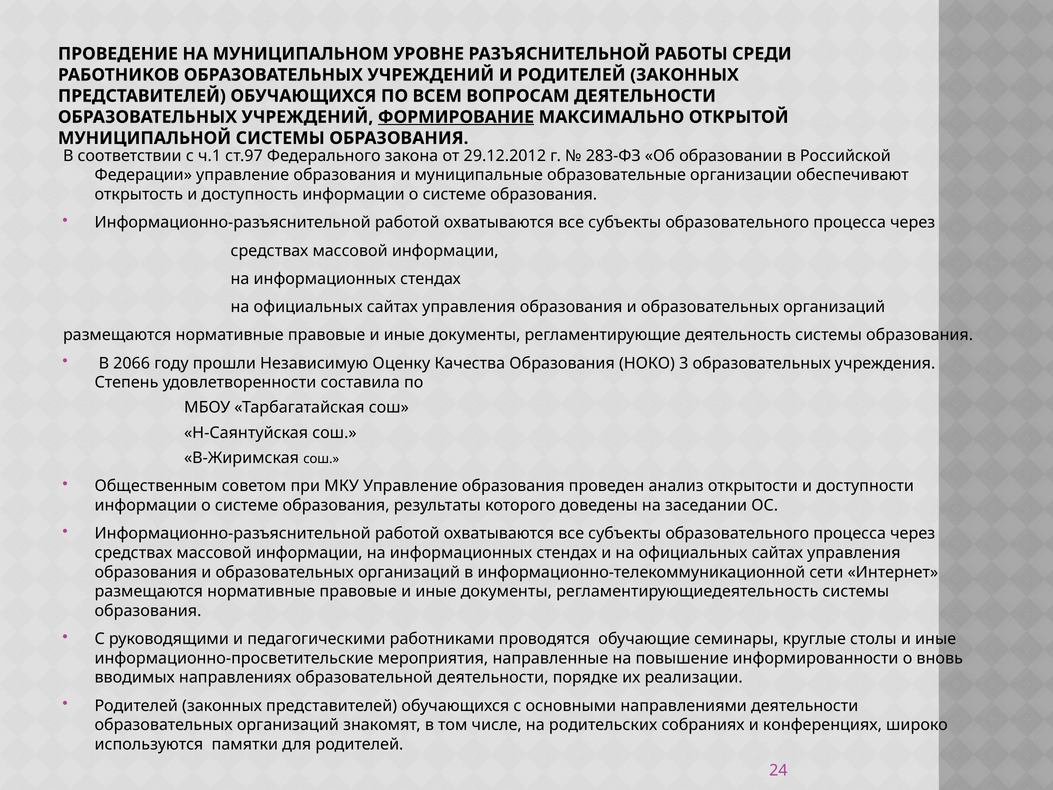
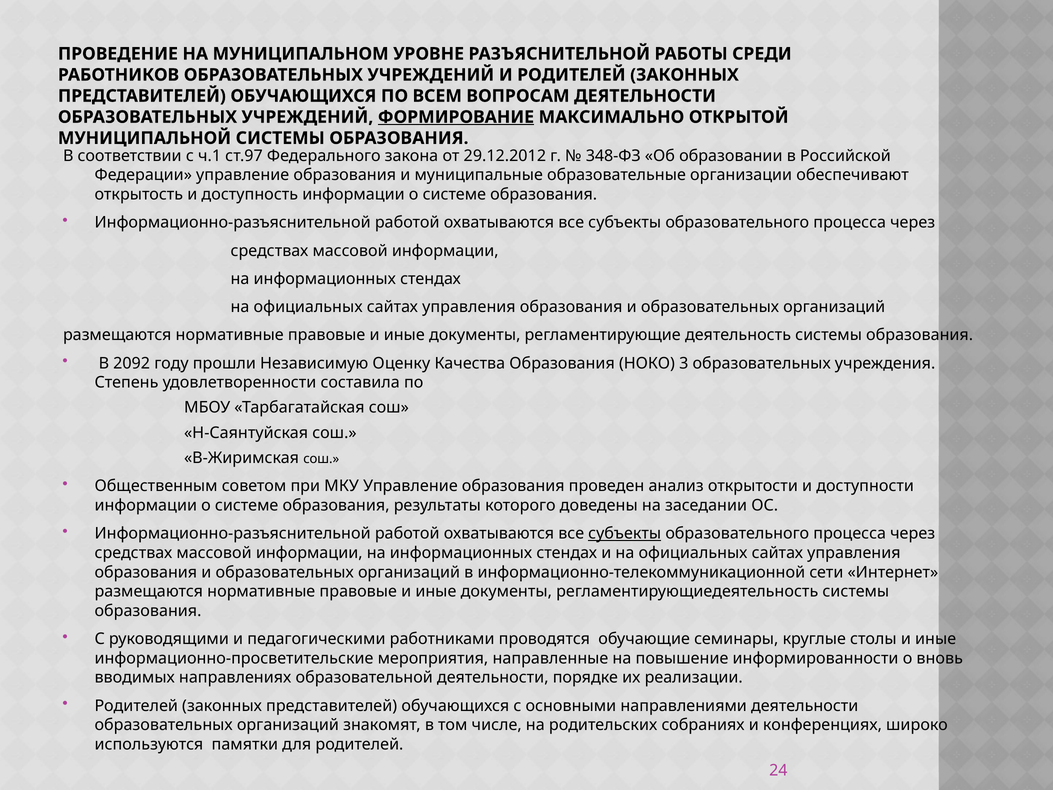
283-ФЗ: 283-ФЗ -> 348-ФЗ (613, 156)
2066: 2066 -> 2092 (132, 363)
субъекты underline: none -> present (625, 533)
